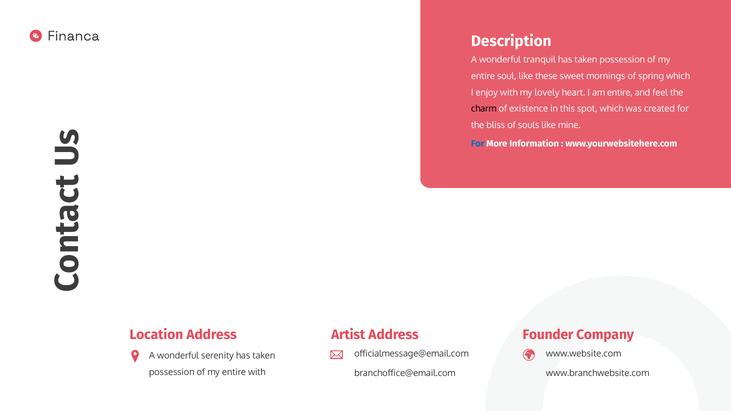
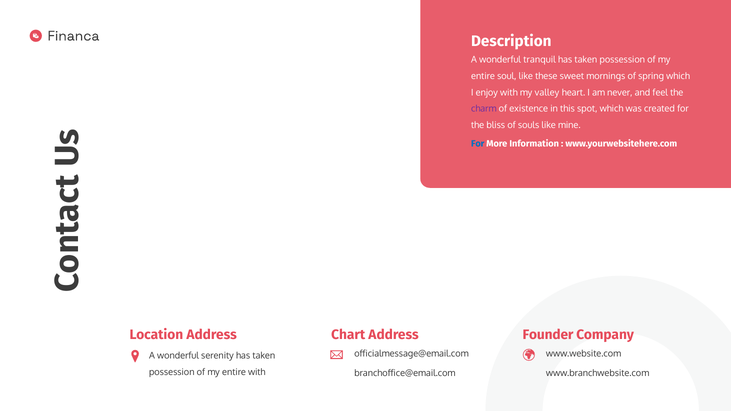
lovely: lovely -> valley (547, 93)
am entire: entire -> never (620, 93)
charm colour: black -> purple (484, 109)
Artist: Artist -> Chart (348, 335)
